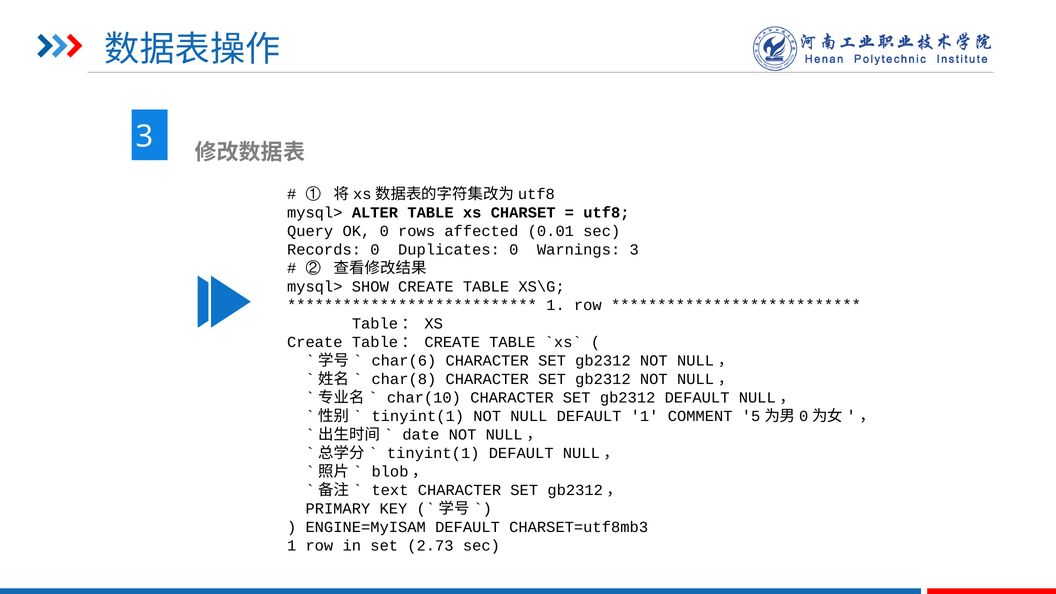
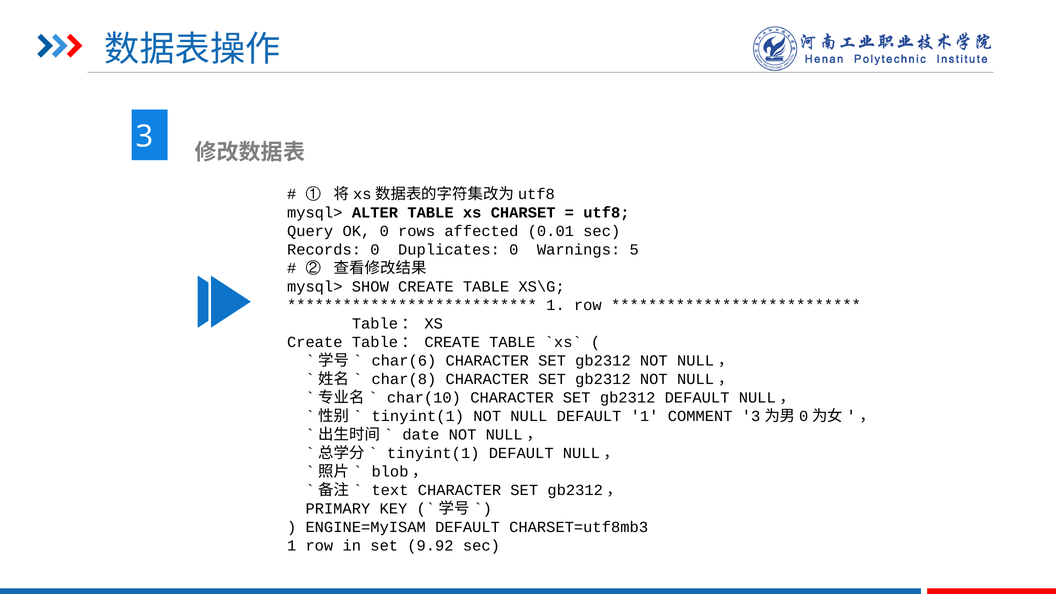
Warnings 3: 3 -> 5 (634, 250)
COMMENT 5: 5 -> 3 (751, 416)
2.73: 2.73 -> 9.92 (430, 546)
